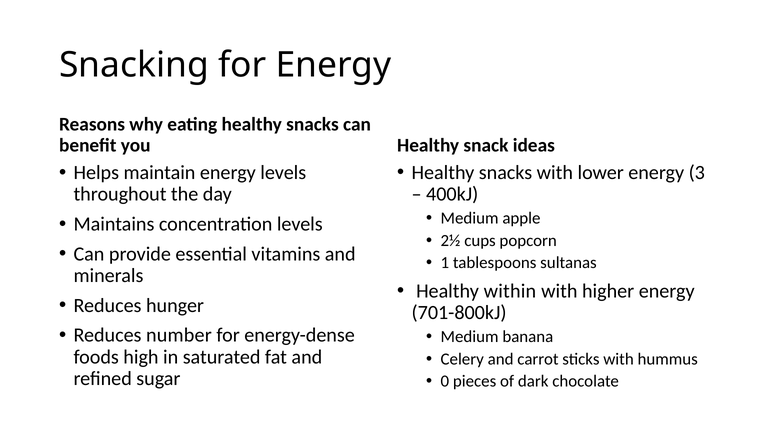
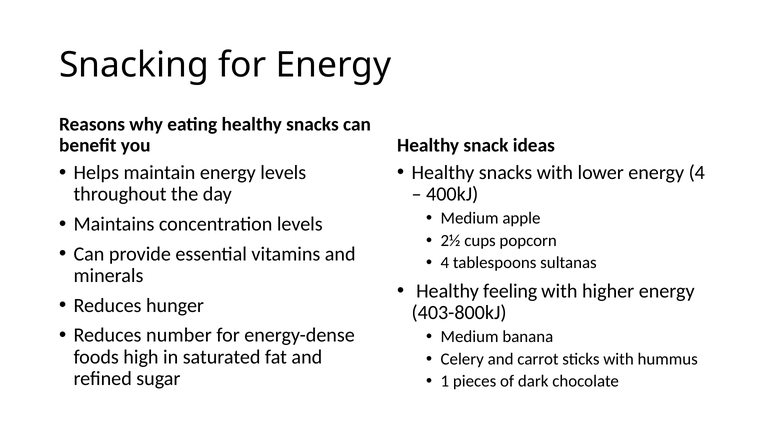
energy 3: 3 -> 4 (697, 172)
1: 1 -> 4 (445, 263)
within: within -> feeling (510, 291)
701-800kJ: 701-800kJ -> 403-800kJ (459, 313)
0: 0 -> 1 (445, 381)
